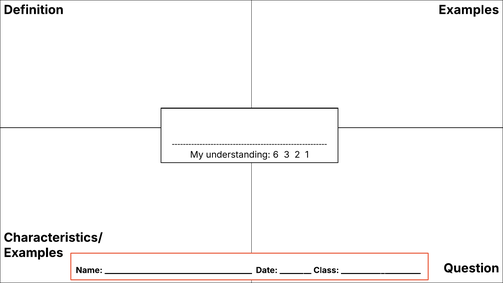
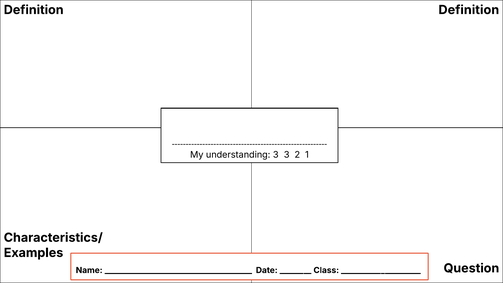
Definition Examples: Examples -> Definition (469, 10)
understanding 6: 6 -> 3 (276, 155)
